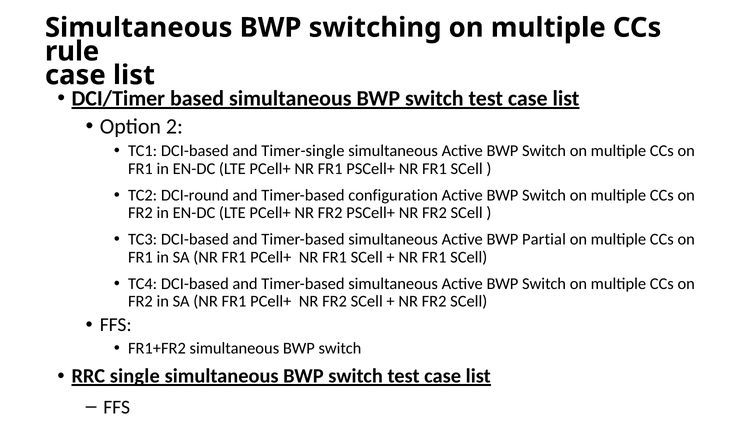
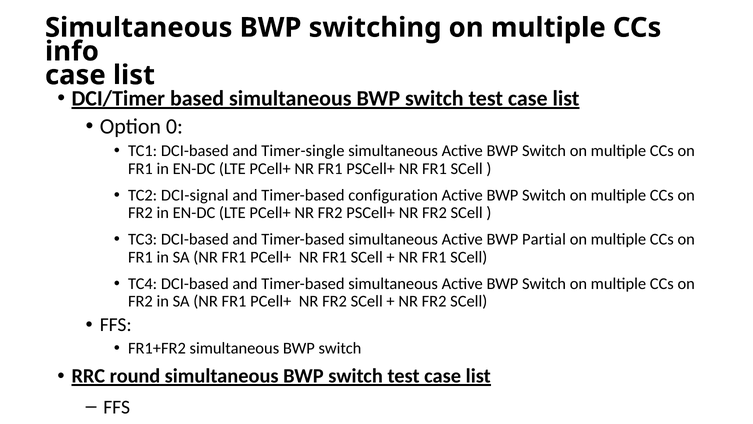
rule: rule -> info (72, 51)
2: 2 -> 0 (174, 126)
DCI-round: DCI-round -> DCI-signal (195, 195)
single: single -> round (135, 376)
